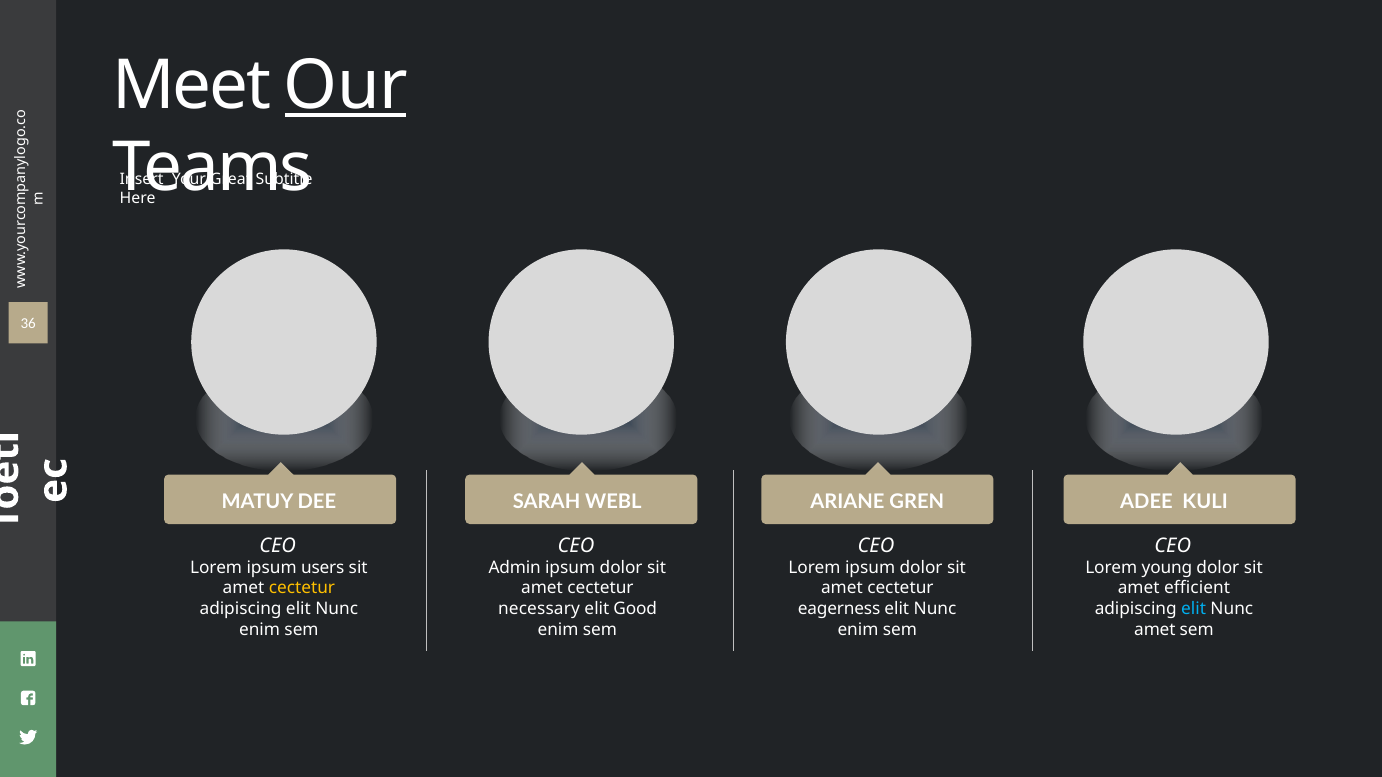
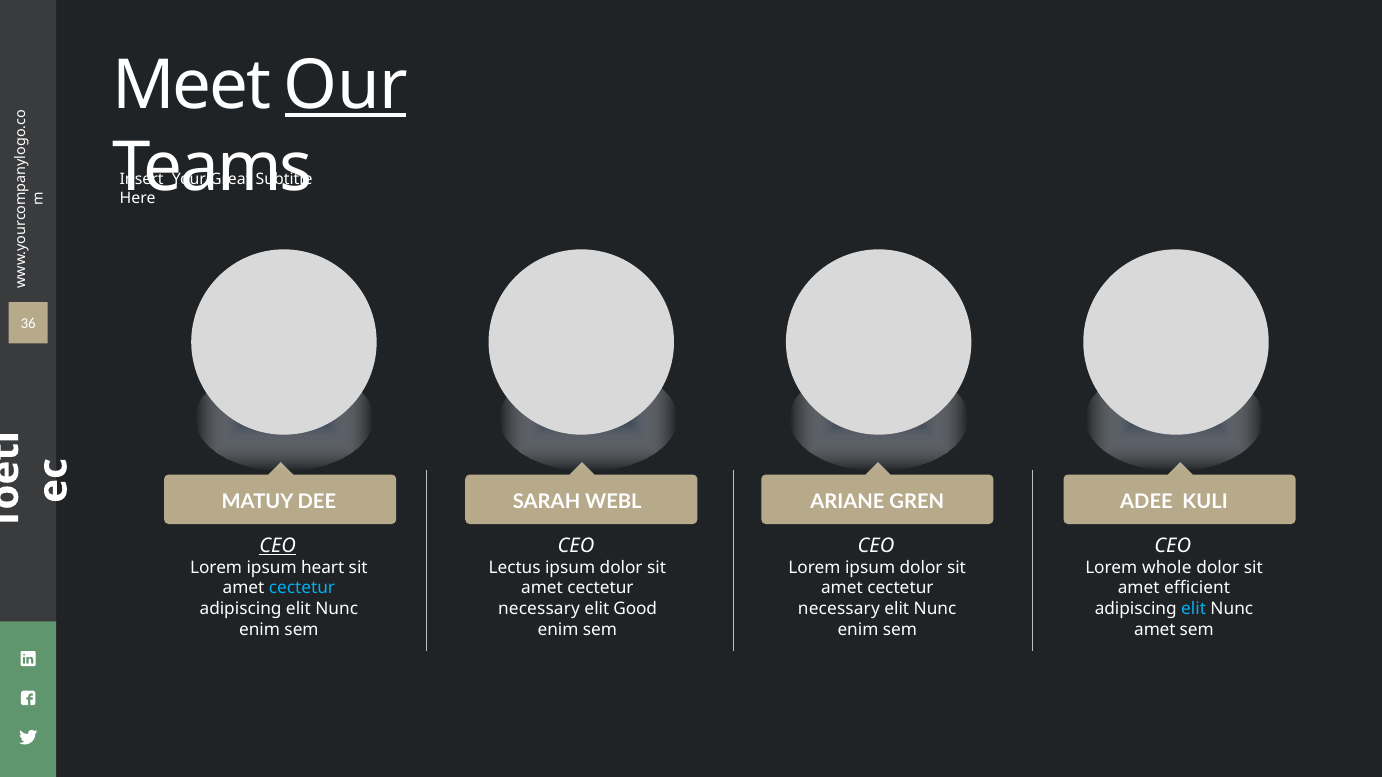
CEO underline: none -> present (278, 546)
users: users -> heart (323, 568)
Admin: Admin -> Lectus (515, 568)
young: young -> whole (1167, 568)
cectetur colour: yellow -> light blue (302, 588)
eagerness: eagerness -> necessary (839, 609)
